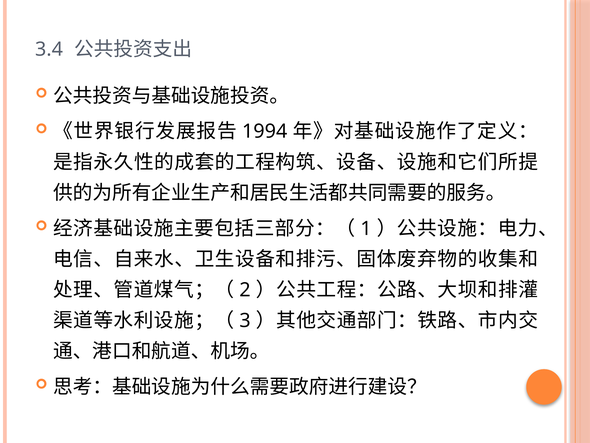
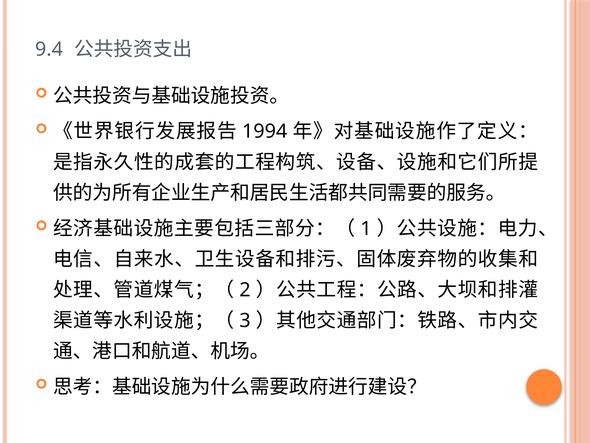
3.4: 3.4 -> 9.4 (49, 49)
